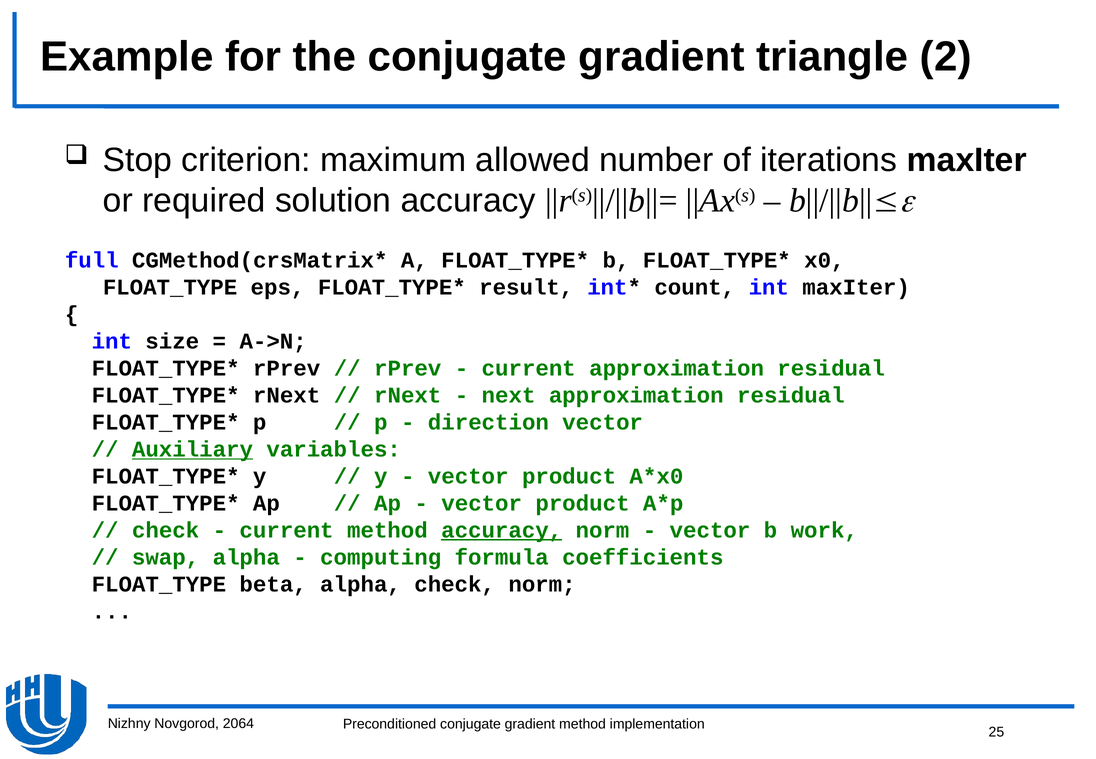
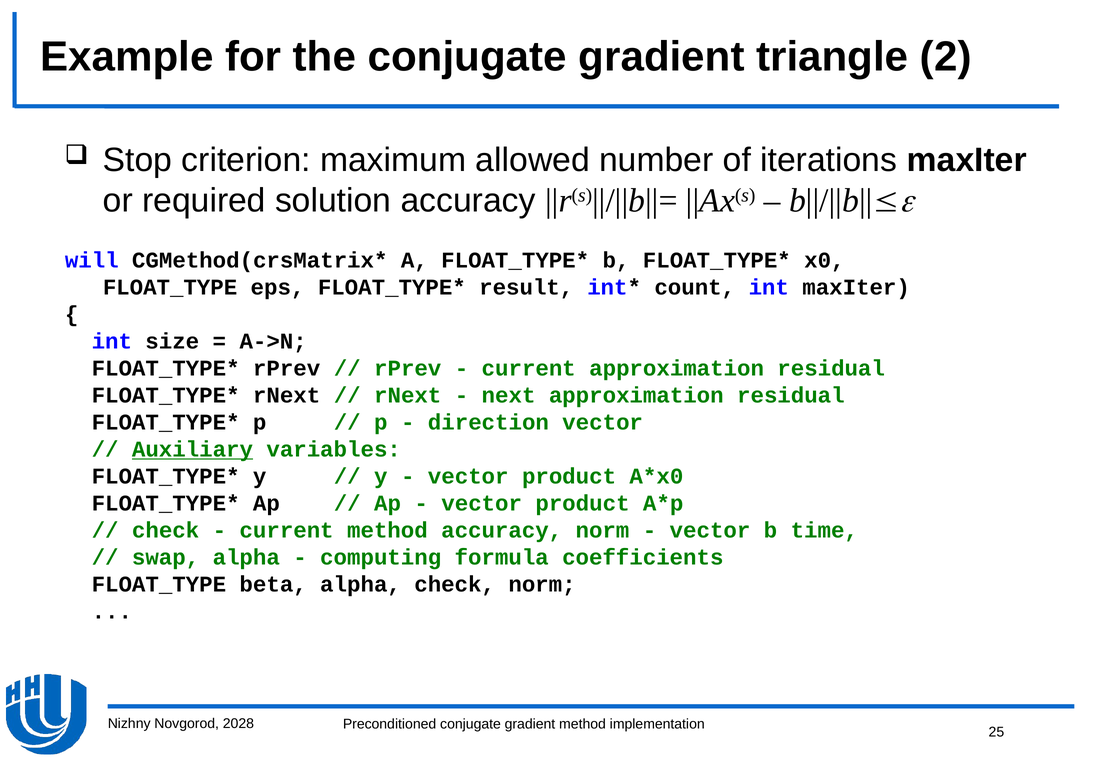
full: full -> will (92, 260)
accuracy underline: present -> none (502, 530)
work: work -> time (824, 530)
2064: 2064 -> 2028 (238, 724)
